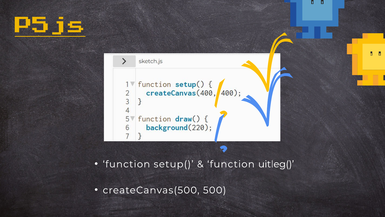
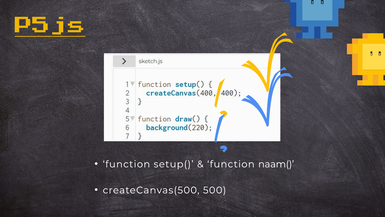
uitleg(: uitleg( -> naam( (276, 164)
